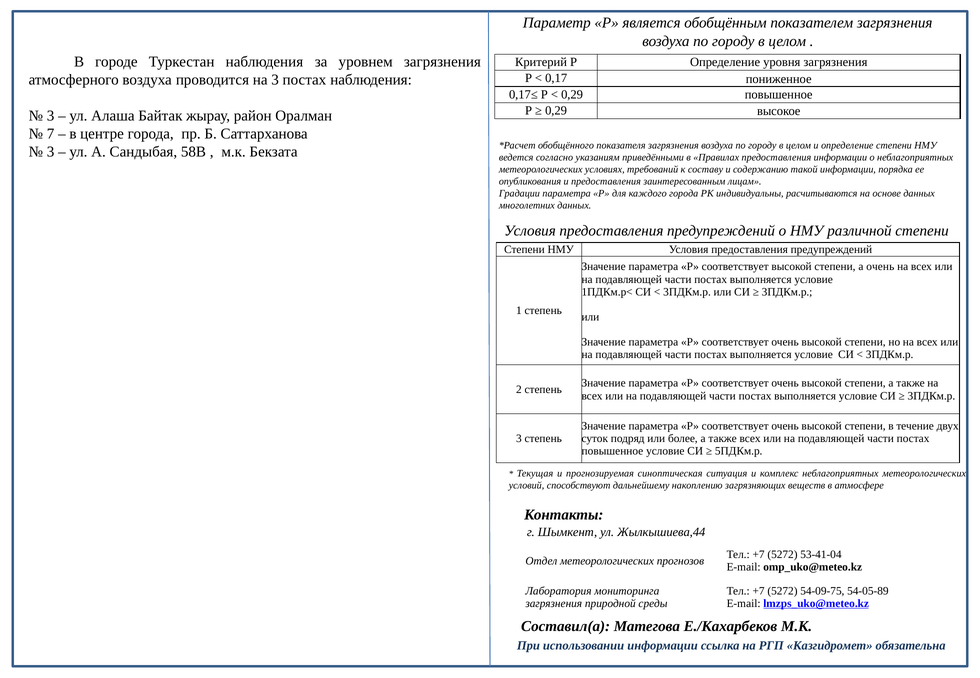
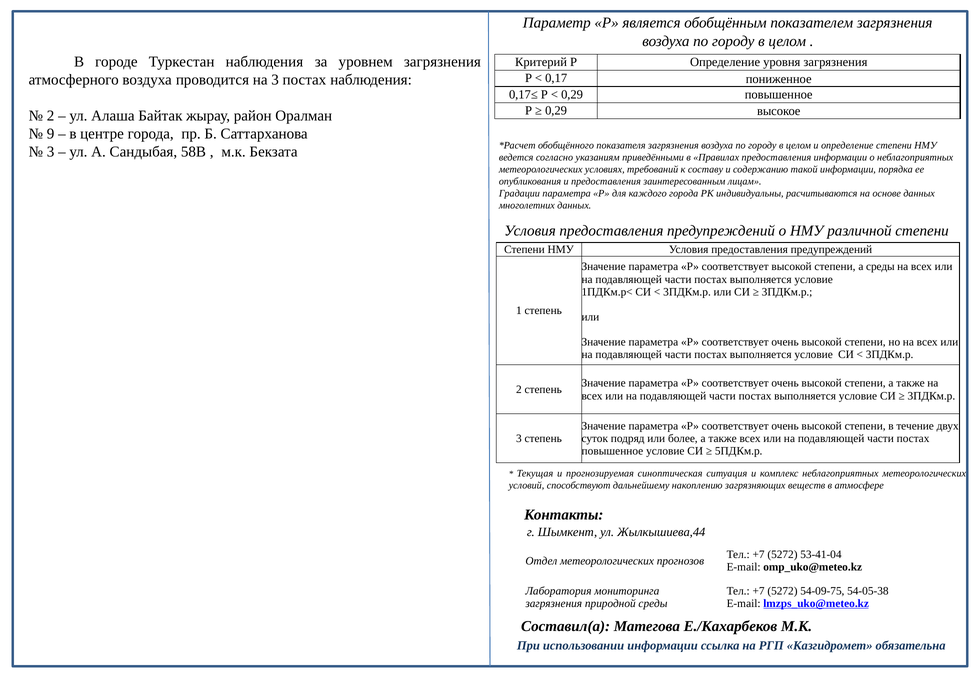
3: 3 -> 2 (51, 116)
7: 7 -> 9 (51, 134)
а очень: очень -> среды (880, 267)
54-05-89: 54-05-89 -> 54-05-38 (868, 591)
